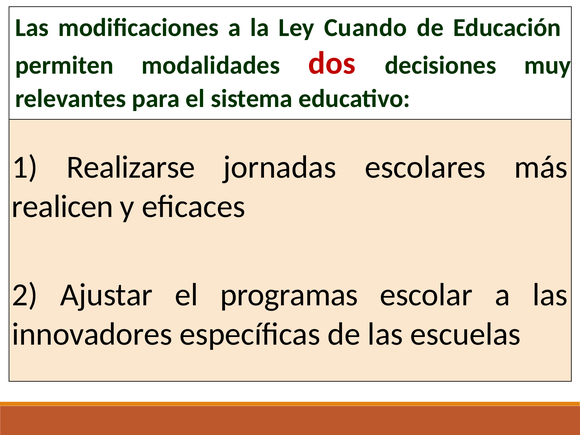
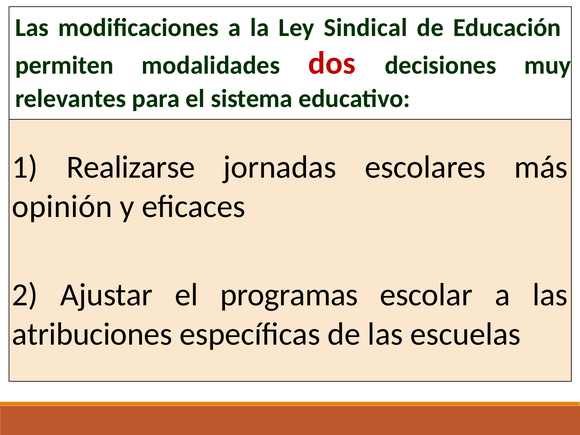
Cuando: Cuando -> Sindical (366, 28)
realicen: realicen -> opinión (62, 207)
innovadores: innovadores -> atribuciones (92, 334)
